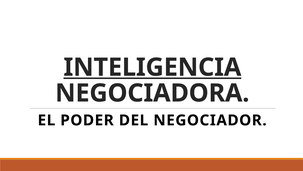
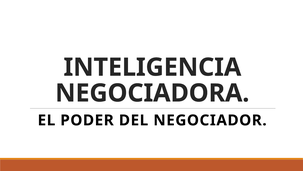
INTELIGENCIA underline: present -> none (152, 67)
